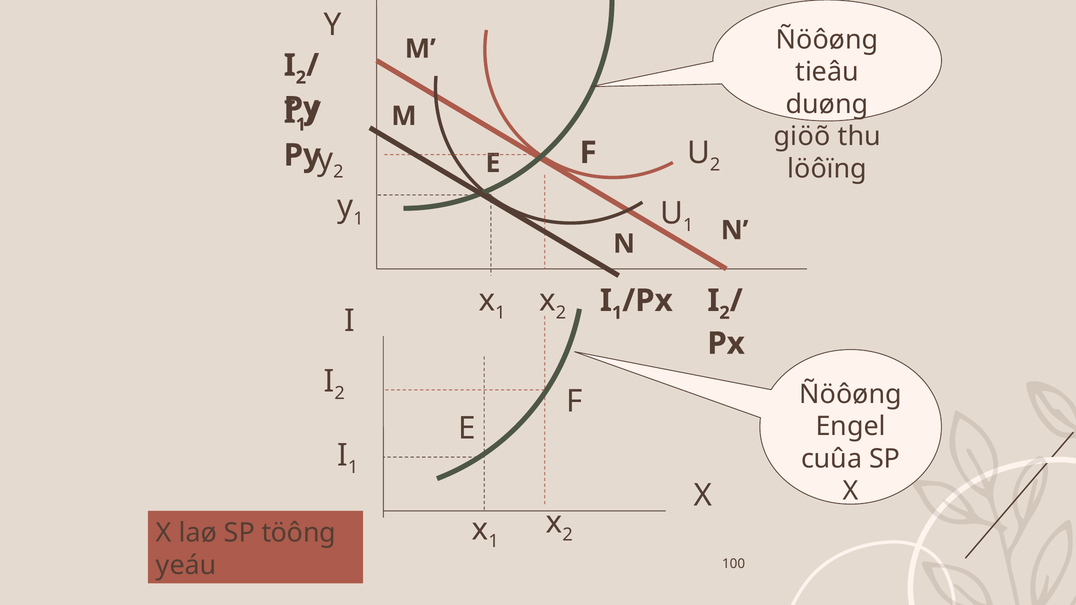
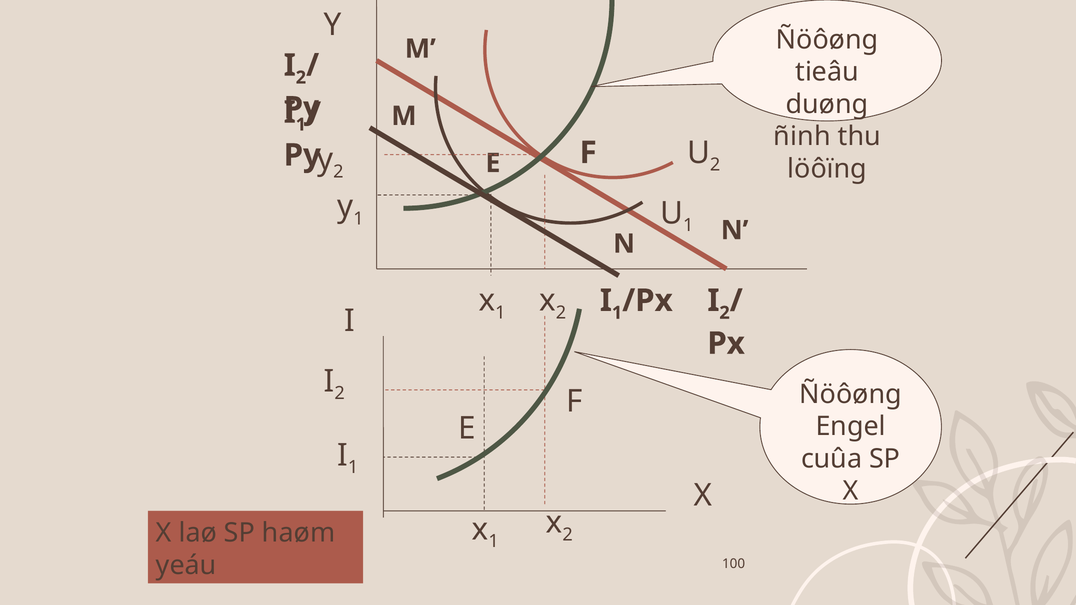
giöõ: giöõ -> ñinh (802, 137)
töông: töông -> haøm (299, 533)
